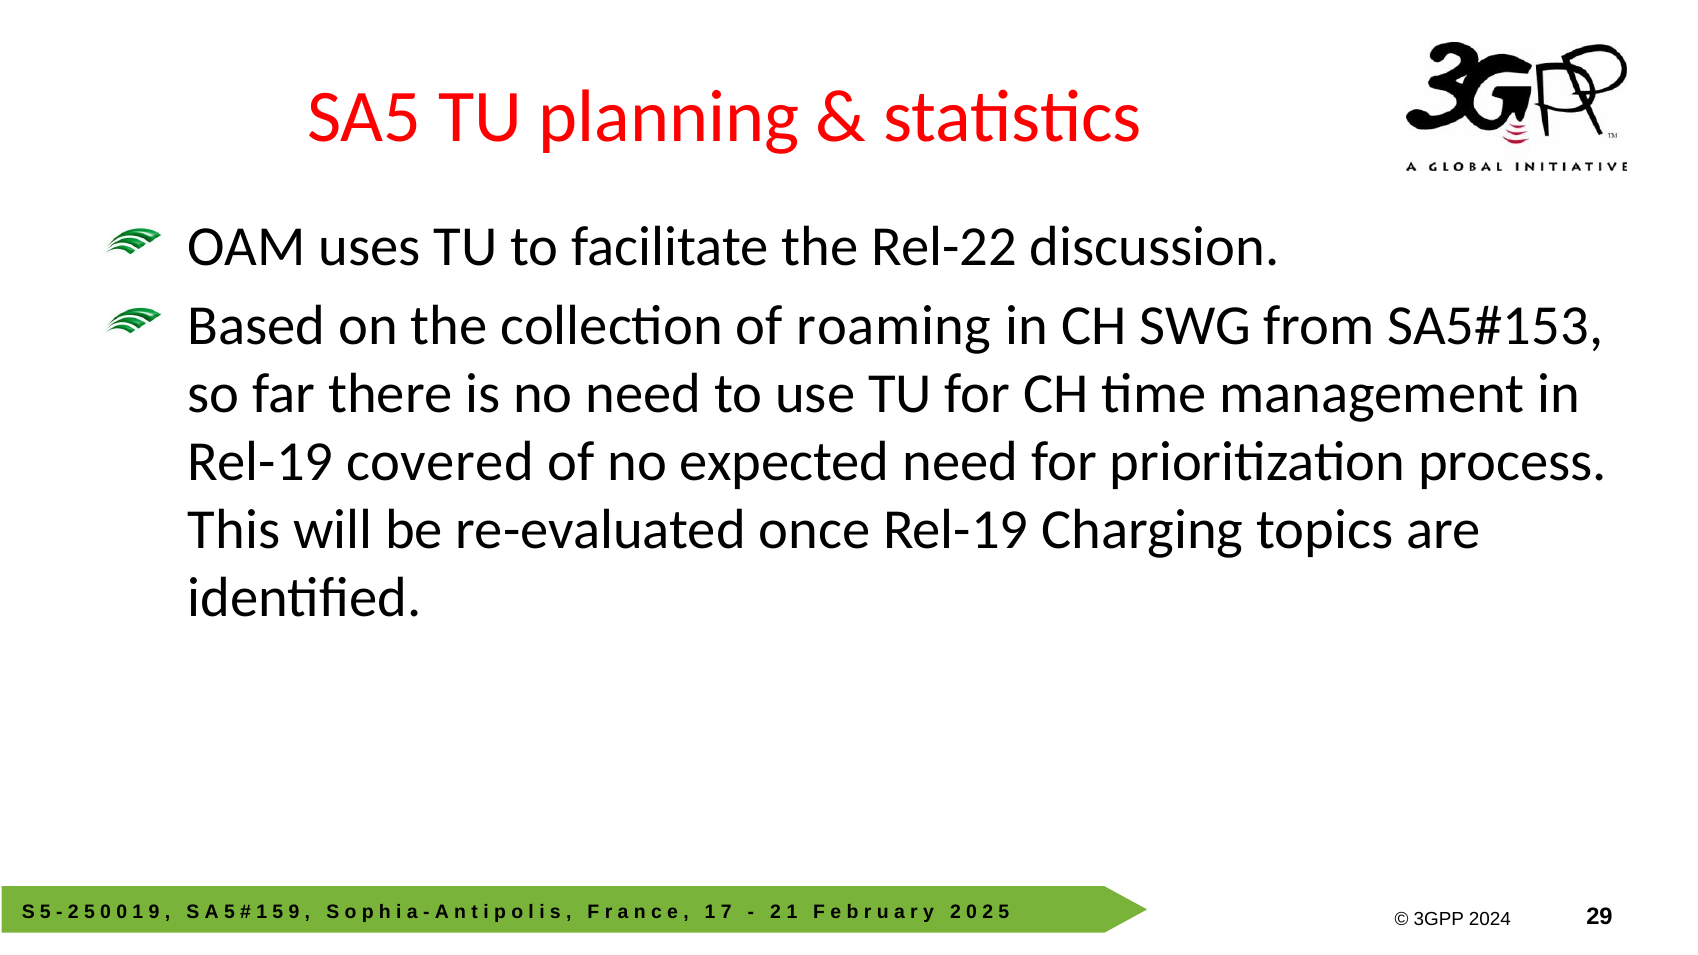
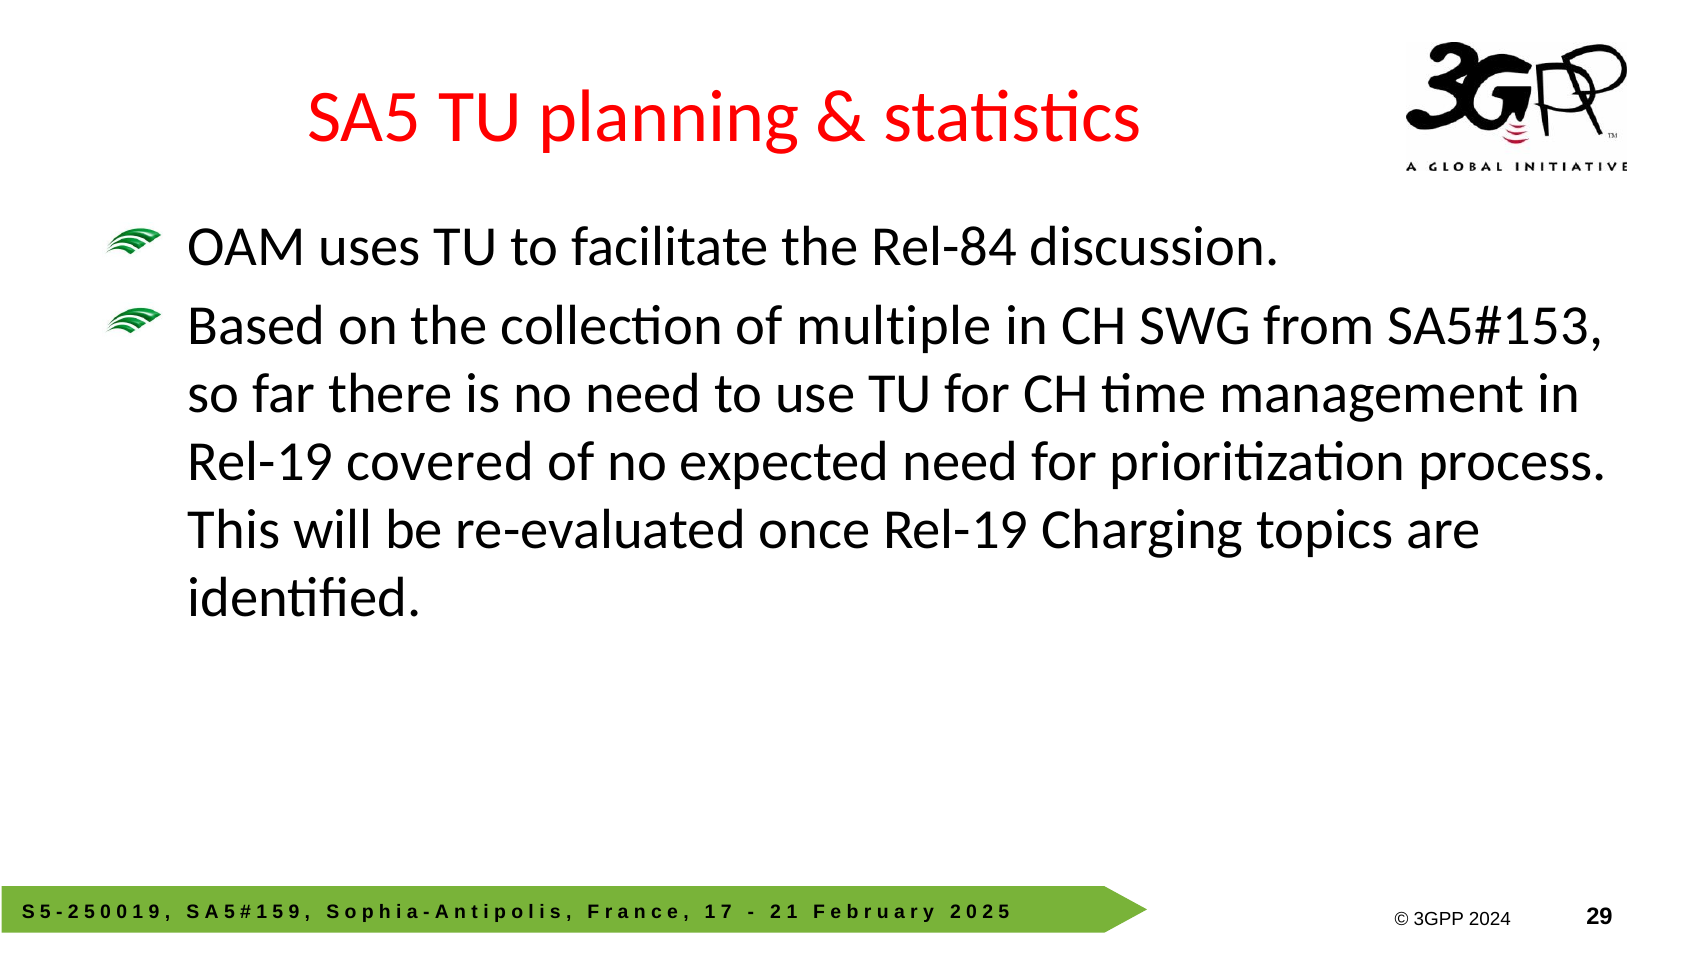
Rel-22: Rel-22 -> Rel-84 (944, 247)
roaming: roaming -> multiple (894, 326)
